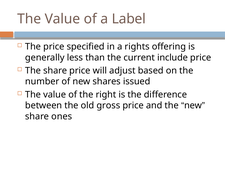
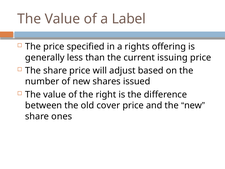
include: include -> issuing (172, 57)
gross: gross -> cover (108, 105)
